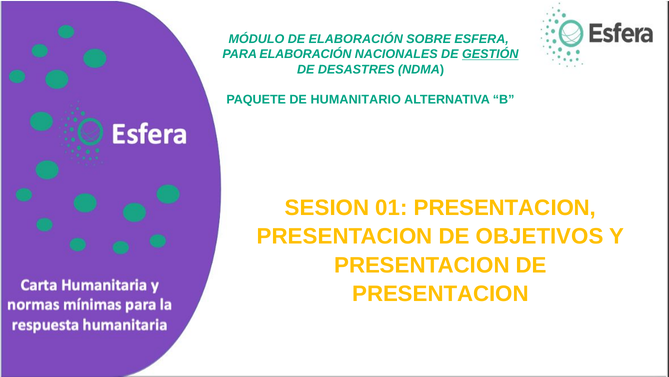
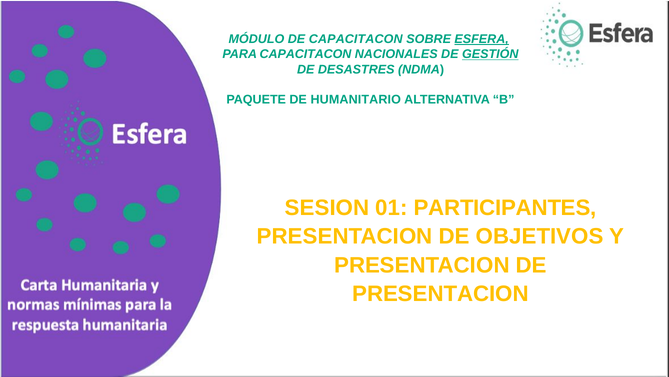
DE ELABORACIÓN: ELABORACIÓN -> CAPACITACON (356, 39)
ESFERA underline: none -> present (482, 39)
PARA ELABORACIÓN: ELABORACIÓN -> CAPACITACON (305, 54)
01 PRESENTACION: PRESENTACION -> PARTICIPANTES (505, 207)
